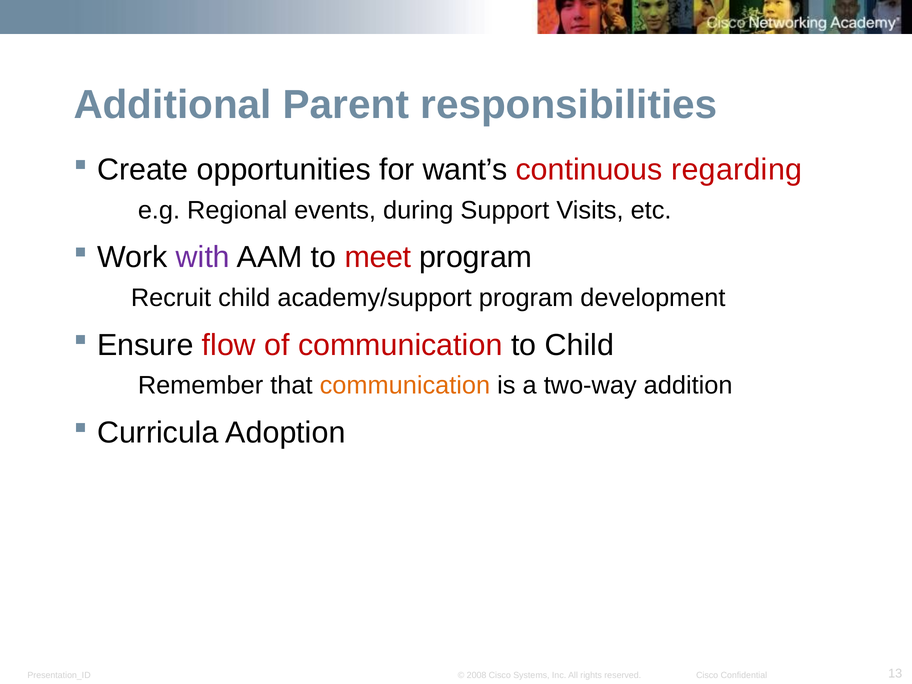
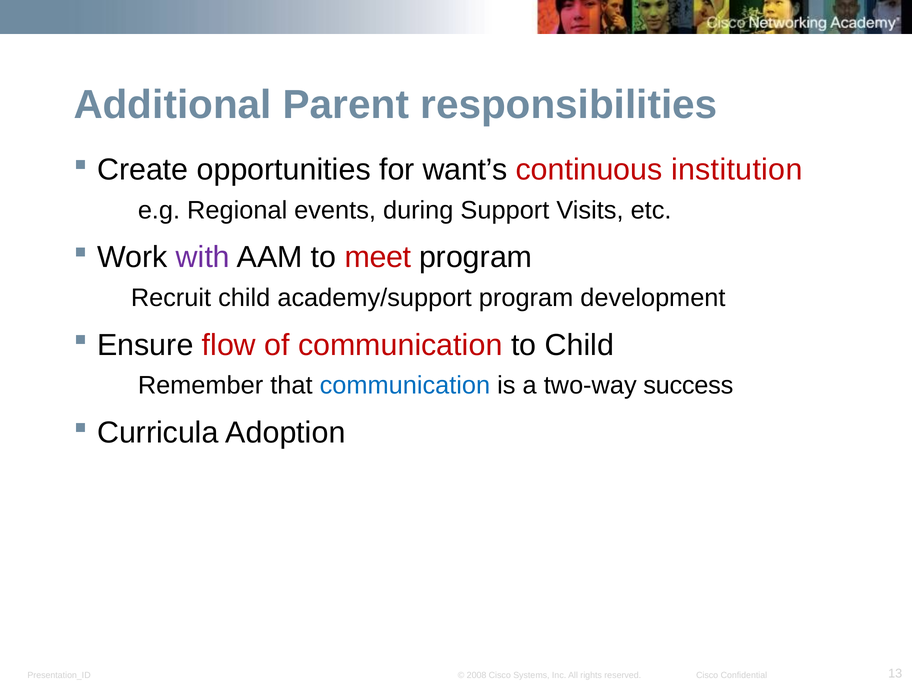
regarding: regarding -> institution (737, 170)
communication colour: orange -> blue (405, 386)
addition: addition -> success (688, 386)
